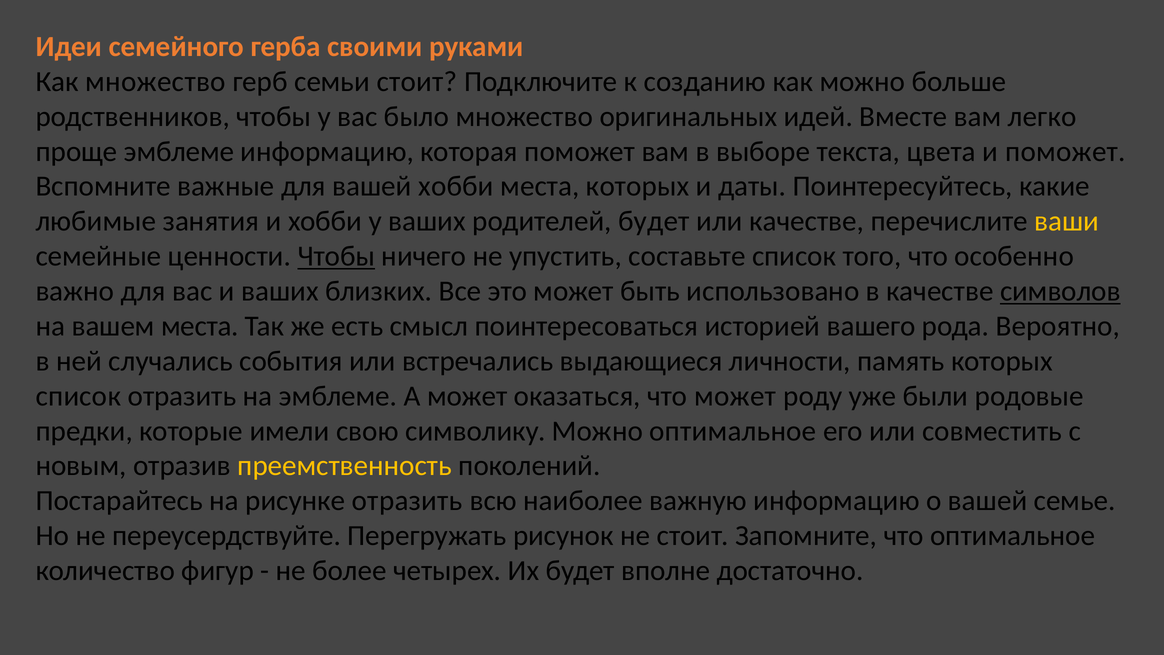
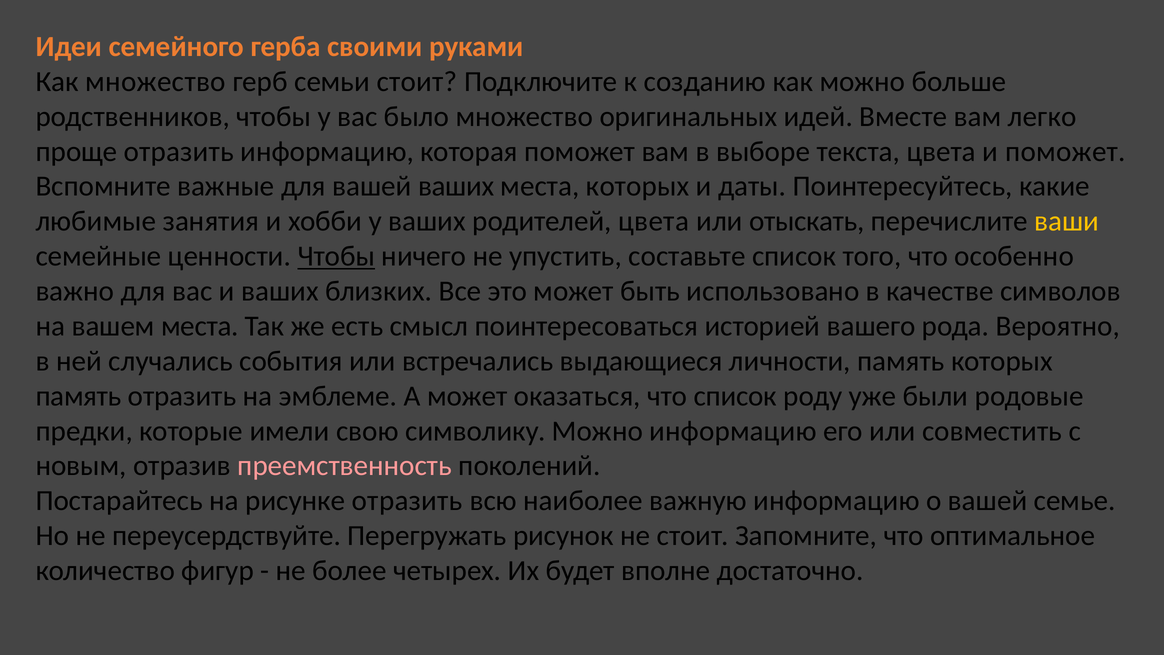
проще эмблеме: эмблеме -> отразить (179, 151)
вашей хобби: хобби -> ваших (456, 186)
родителей будет: будет -> цвета (654, 221)
или качестве: качестве -> отыскать (807, 221)
символов underline: present -> none (1060, 291)
список: список -> память (79, 396)
что может: может -> список (735, 396)
Можно оптимальное: оптимальное -> информацию (733, 431)
преемственность colour: yellow -> pink (345, 466)
